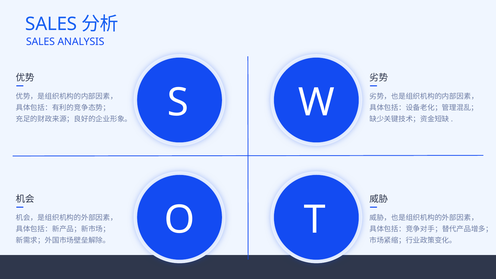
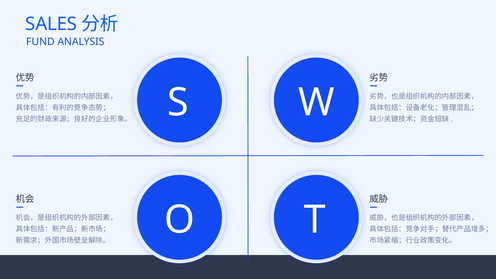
SALES: SALES -> FUND (40, 42)
